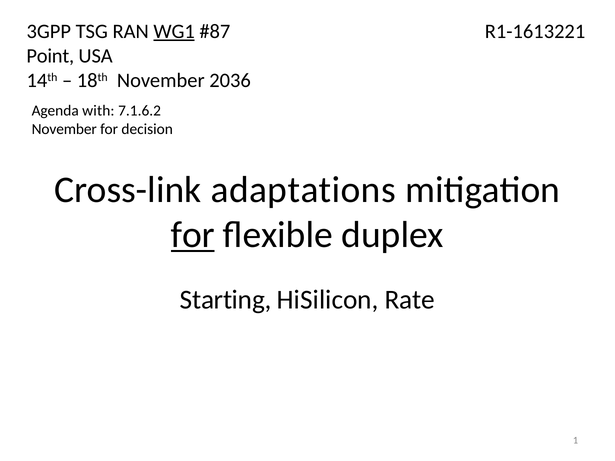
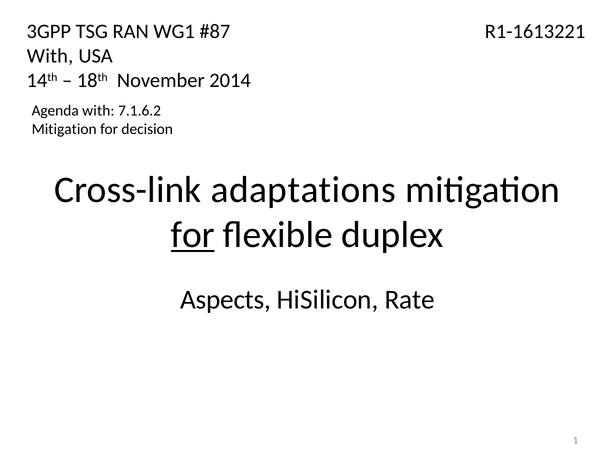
WG1 underline: present -> none (174, 31)
Point: Point -> With (50, 56)
2036: 2036 -> 2014 (230, 81)
November: November -> Mitigation (64, 129)
Starting: Starting -> Aspects (226, 300)
